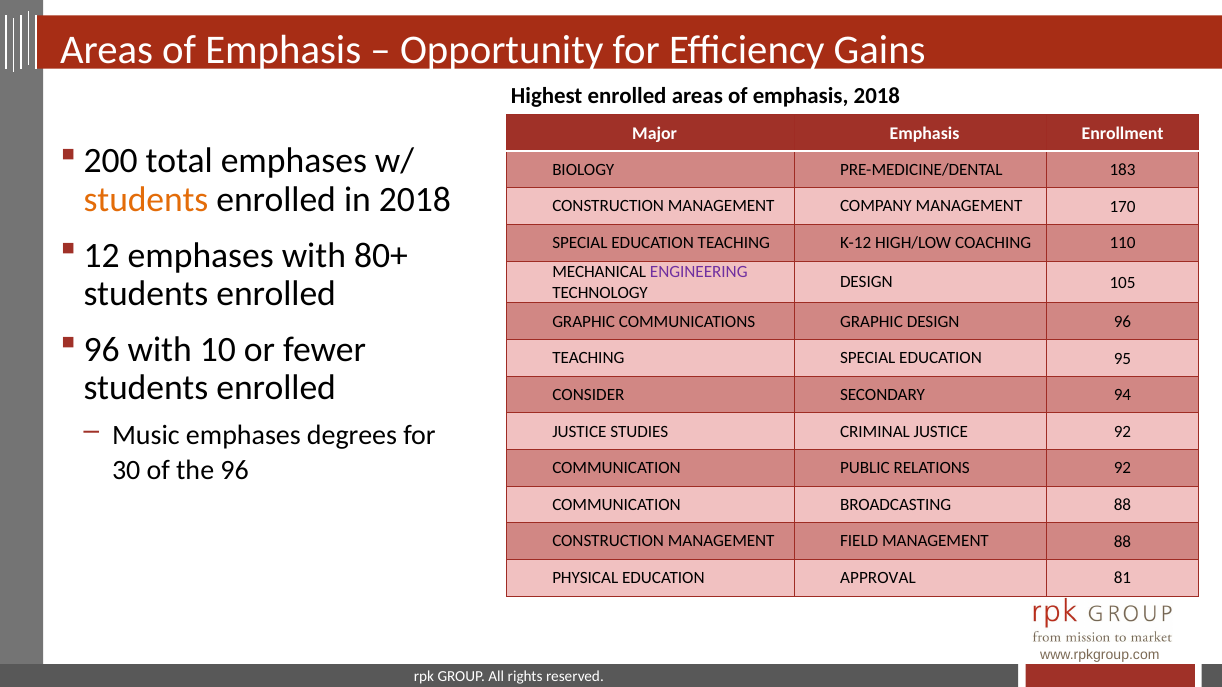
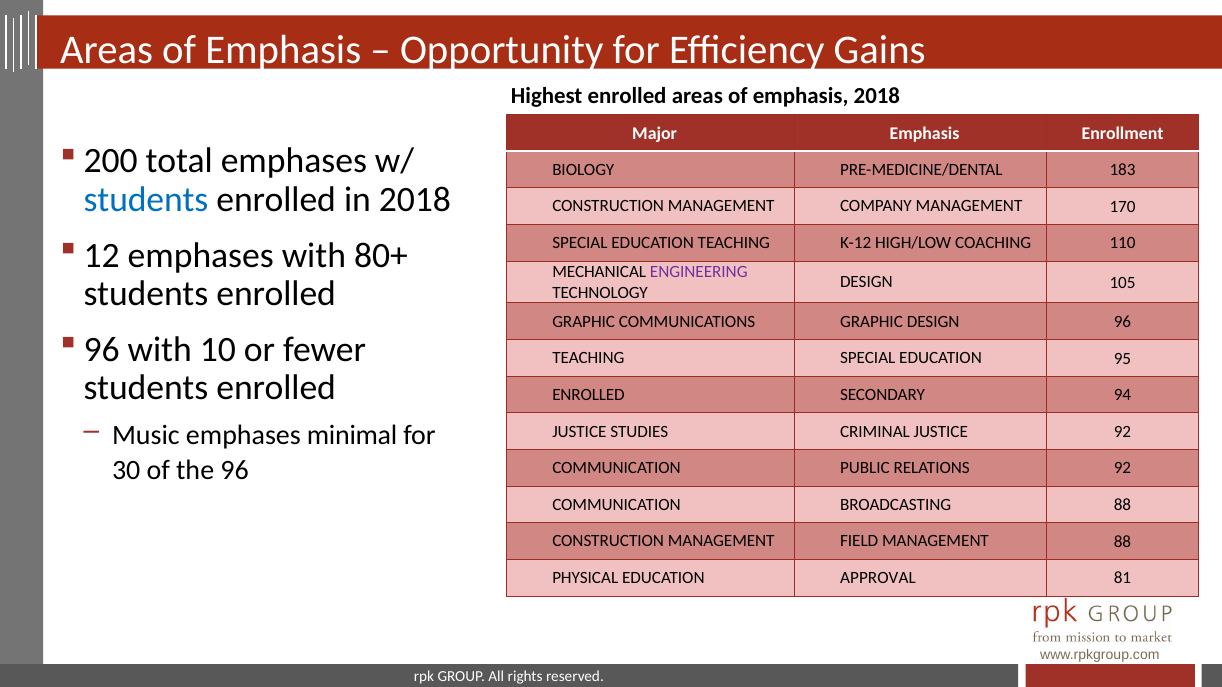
students colour: orange -> blue (146, 199)
CONSIDER: CONSIDER -> ENROLLED (588, 395)
degrees: degrees -> minimal (352, 435)
